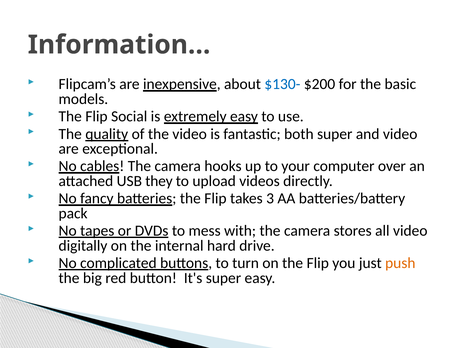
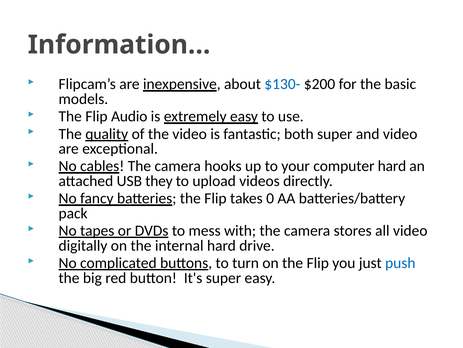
Social: Social -> Audio (129, 116)
computer over: over -> hard (392, 166)
3: 3 -> 0 (270, 198)
push colour: orange -> blue (400, 262)
